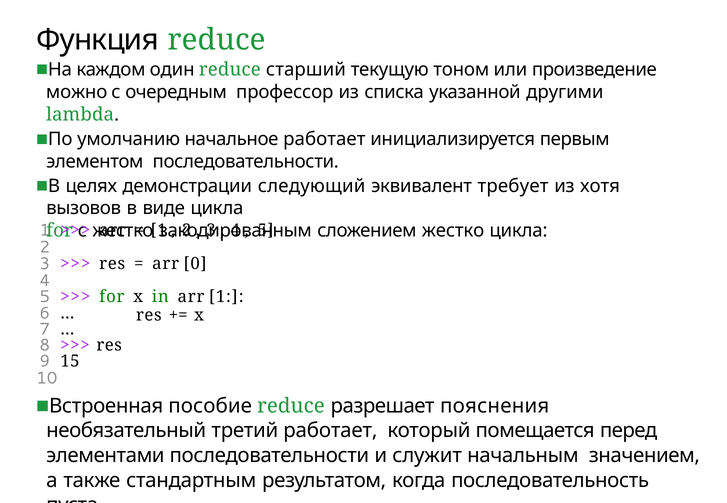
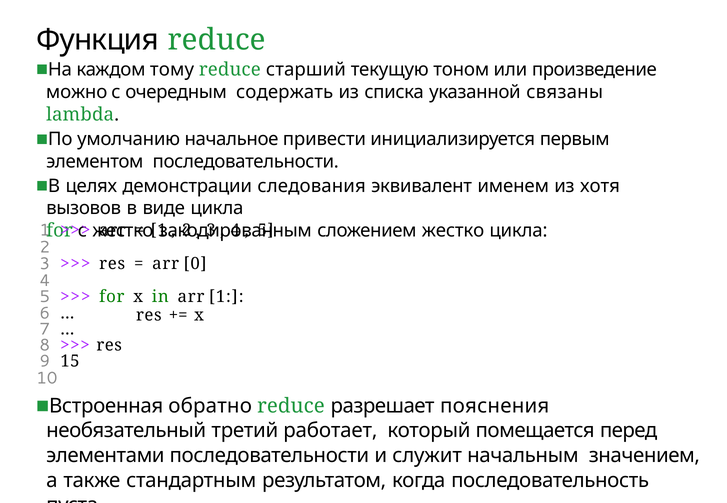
один: один -> тому (172, 69)
профессор: профессор -> содержать (285, 92)
другими: другими -> связаны (565, 92)
начальное работает: работает -> привести (324, 139)
следующий: следующий -> следования (312, 186)
требует: требует -> именем (513, 186)
пособие: пособие -> обратно (210, 406)
